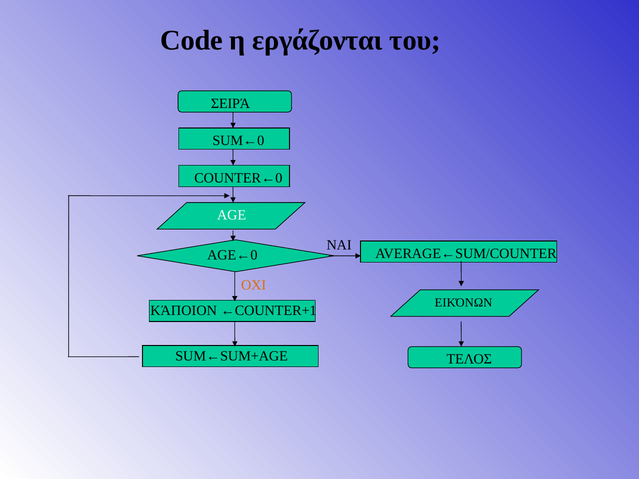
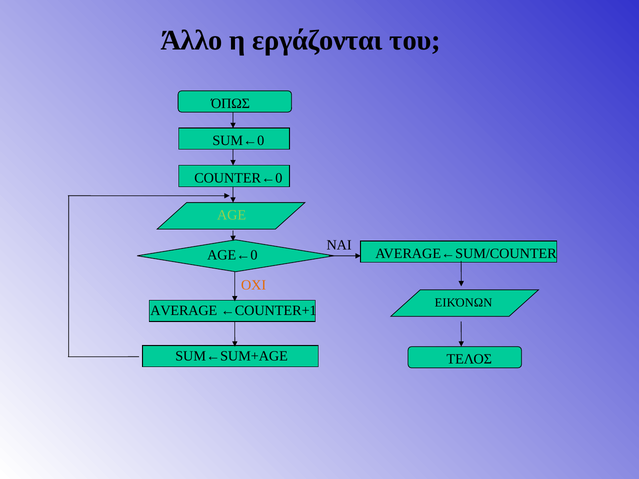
Code: Code -> Άλλο (192, 40)
ΣΕΙΡΆ: ΣΕΙΡΆ -> ΌΠΩΣ (231, 104)
AGE colour: white -> light green (232, 215)
ΚΆΠΟΙΟΝ: ΚΆΠΟΙΟΝ -> AVERAGE (184, 311)
